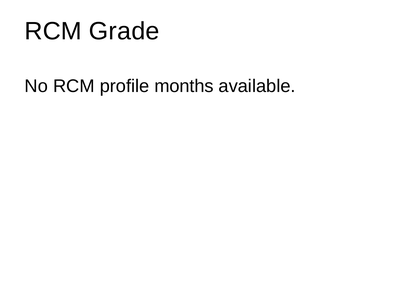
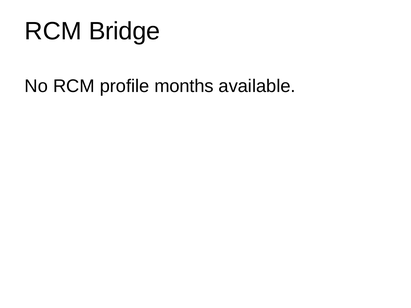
Grade: Grade -> Bridge (124, 31)
